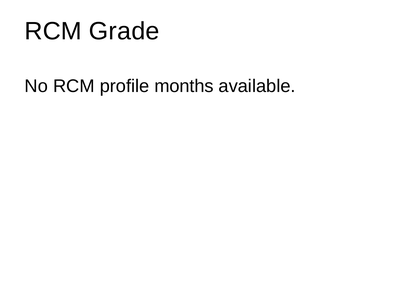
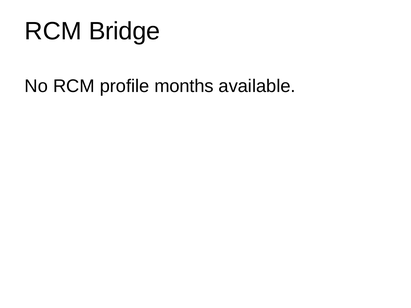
Grade: Grade -> Bridge (124, 31)
